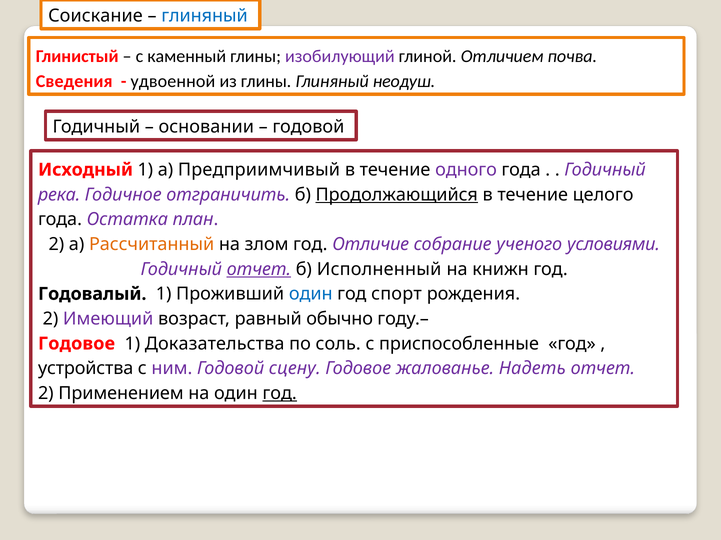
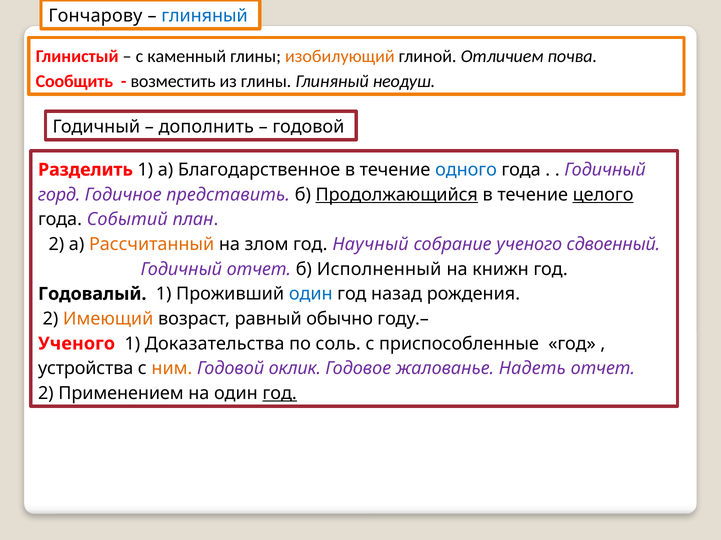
Соискание: Соискание -> Гончарову (95, 16)
изобилующий colour: purple -> orange (340, 56)
Сведения: Сведения -> Сообщить (74, 81)
удвоенной: удвоенной -> возместить (173, 81)
основании: основании -> дополнить (206, 127)
Исходный: Исходный -> Разделить (86, 170)
Предприимчивый: Предприимчивый -> Благодарственное (259, 170)
одного colour: purple -> blue (466, 170)
река: река -> горд (59, 195)
отграничить: отграничить -> представить (228, 195)
целого underline: none -> present (603, 195)
Остатка: Остатка -> Событий (127, 220)
Отличие: Отличие -> Научный (371, 245)
условиями: условиями -> сдвоенный (613, 245)
отчет underline: present -> none (259, 269)
спорт: спорт -> назад (397, 294)
Имеющий colour: purple -> orange (108, 319)
Годовое: Годовое -> Ученого (77, 344)
ним colour: purple -> orange (172, 369)
сцену: сцену -> оклик (295, 369)
